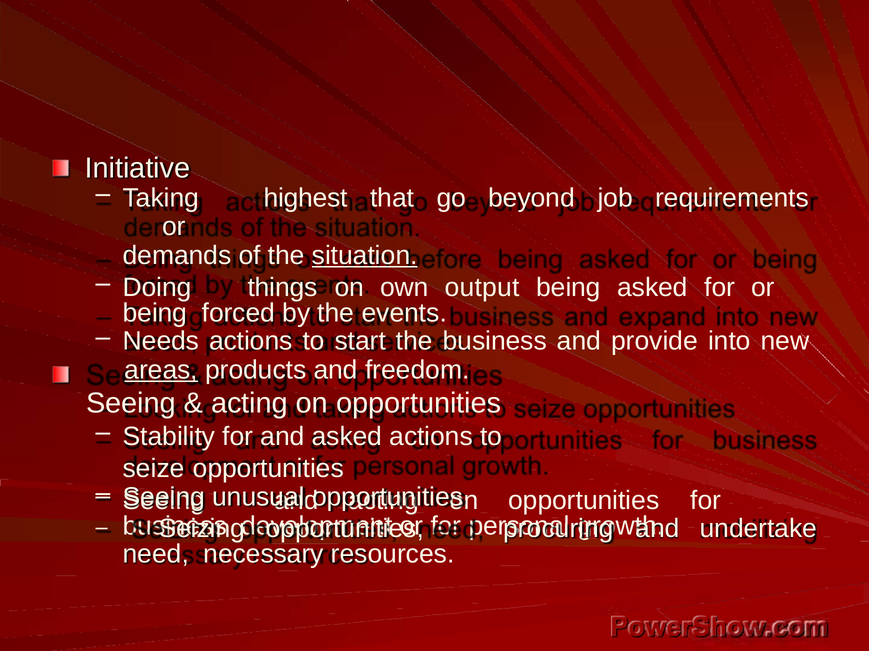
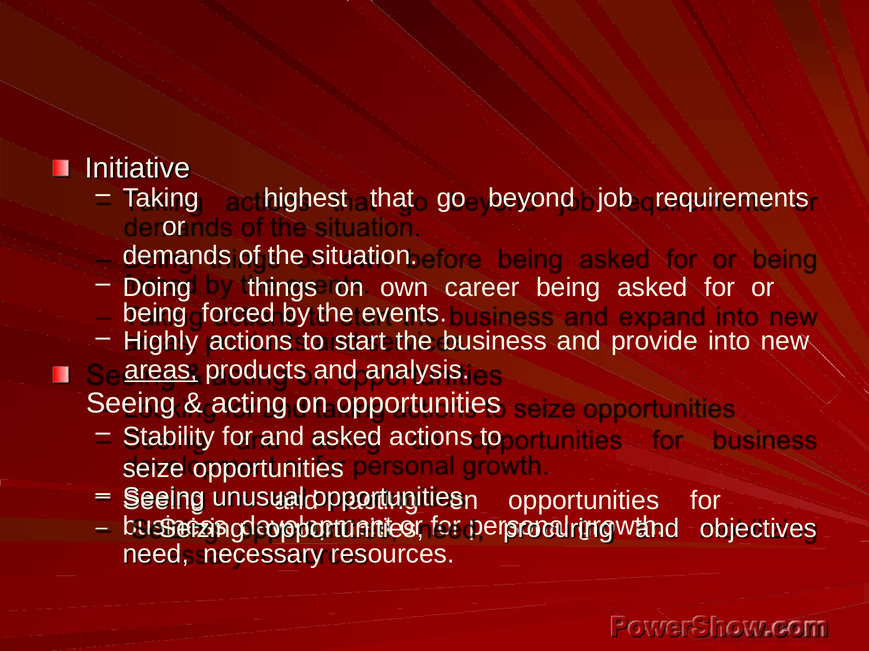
situation underline: present -> none (365, 256)
output: output -> career (482, 288)
Needs: Needs -> Highly (161, 342)
freedom: freedom -> analysis (417, 370)
undertake: undertake -> objectives (758, 529)
